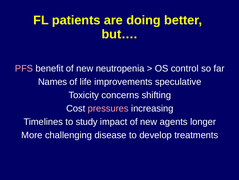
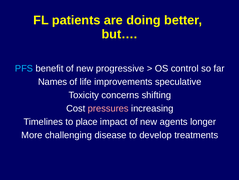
PFS colour: pink -> light blue (24, 68)
neutropenia: neutropenia -> progressive (120, 68)
study: study -> place (87, 121)
